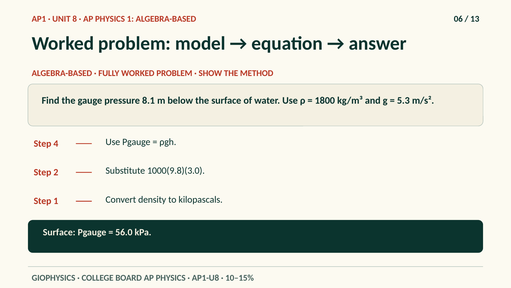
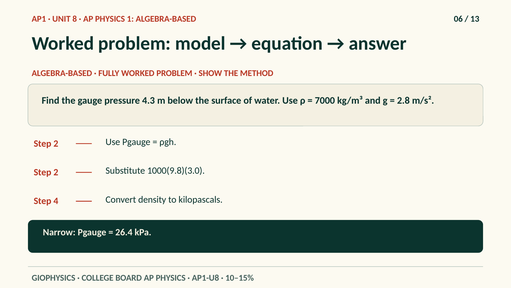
8.1: 8.1 -> 4.3 (148, 100)
1800: 1800 -> 7000 (325, 100)
5.3: 5.3 -> 2.8 (403, 100)
4: 4 -> 2 (56, 143)
Step 1: 1 -> 4 (56, 201)
Surface: Surface -> Narrow (59, 232)
56.0: 56.0 -> 26.4 (124, 232)
